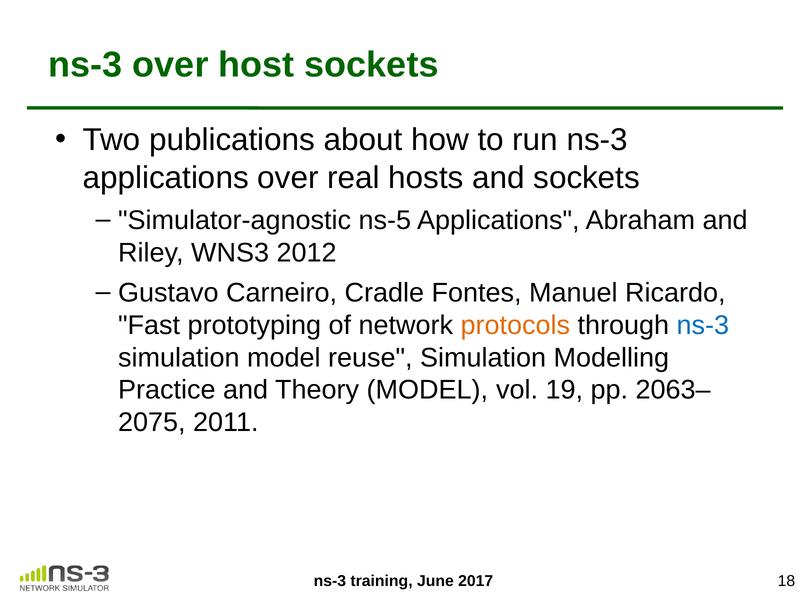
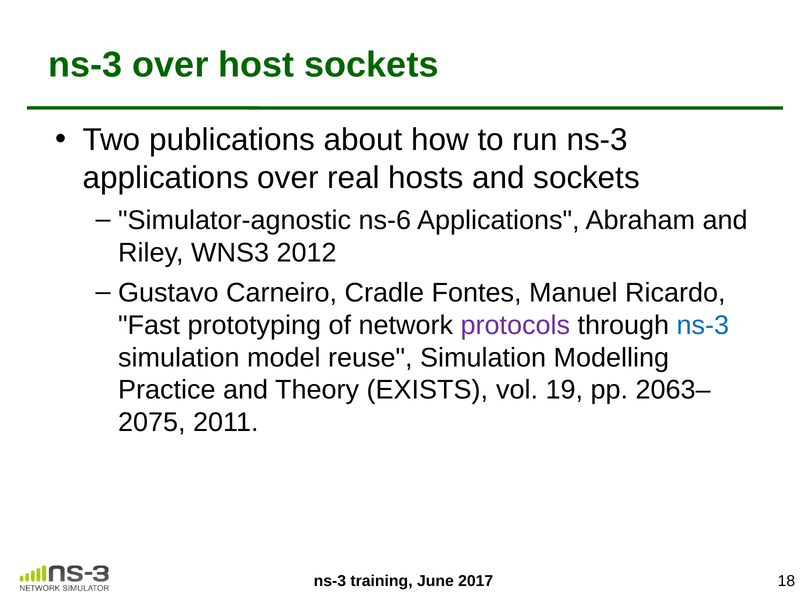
ns-5: ns-5 -> ns-6 (385, 221)
protocols colour: orange -> purple (515, 326)
Theory MODEL: MODEL -> EXISTS (428, 390)
